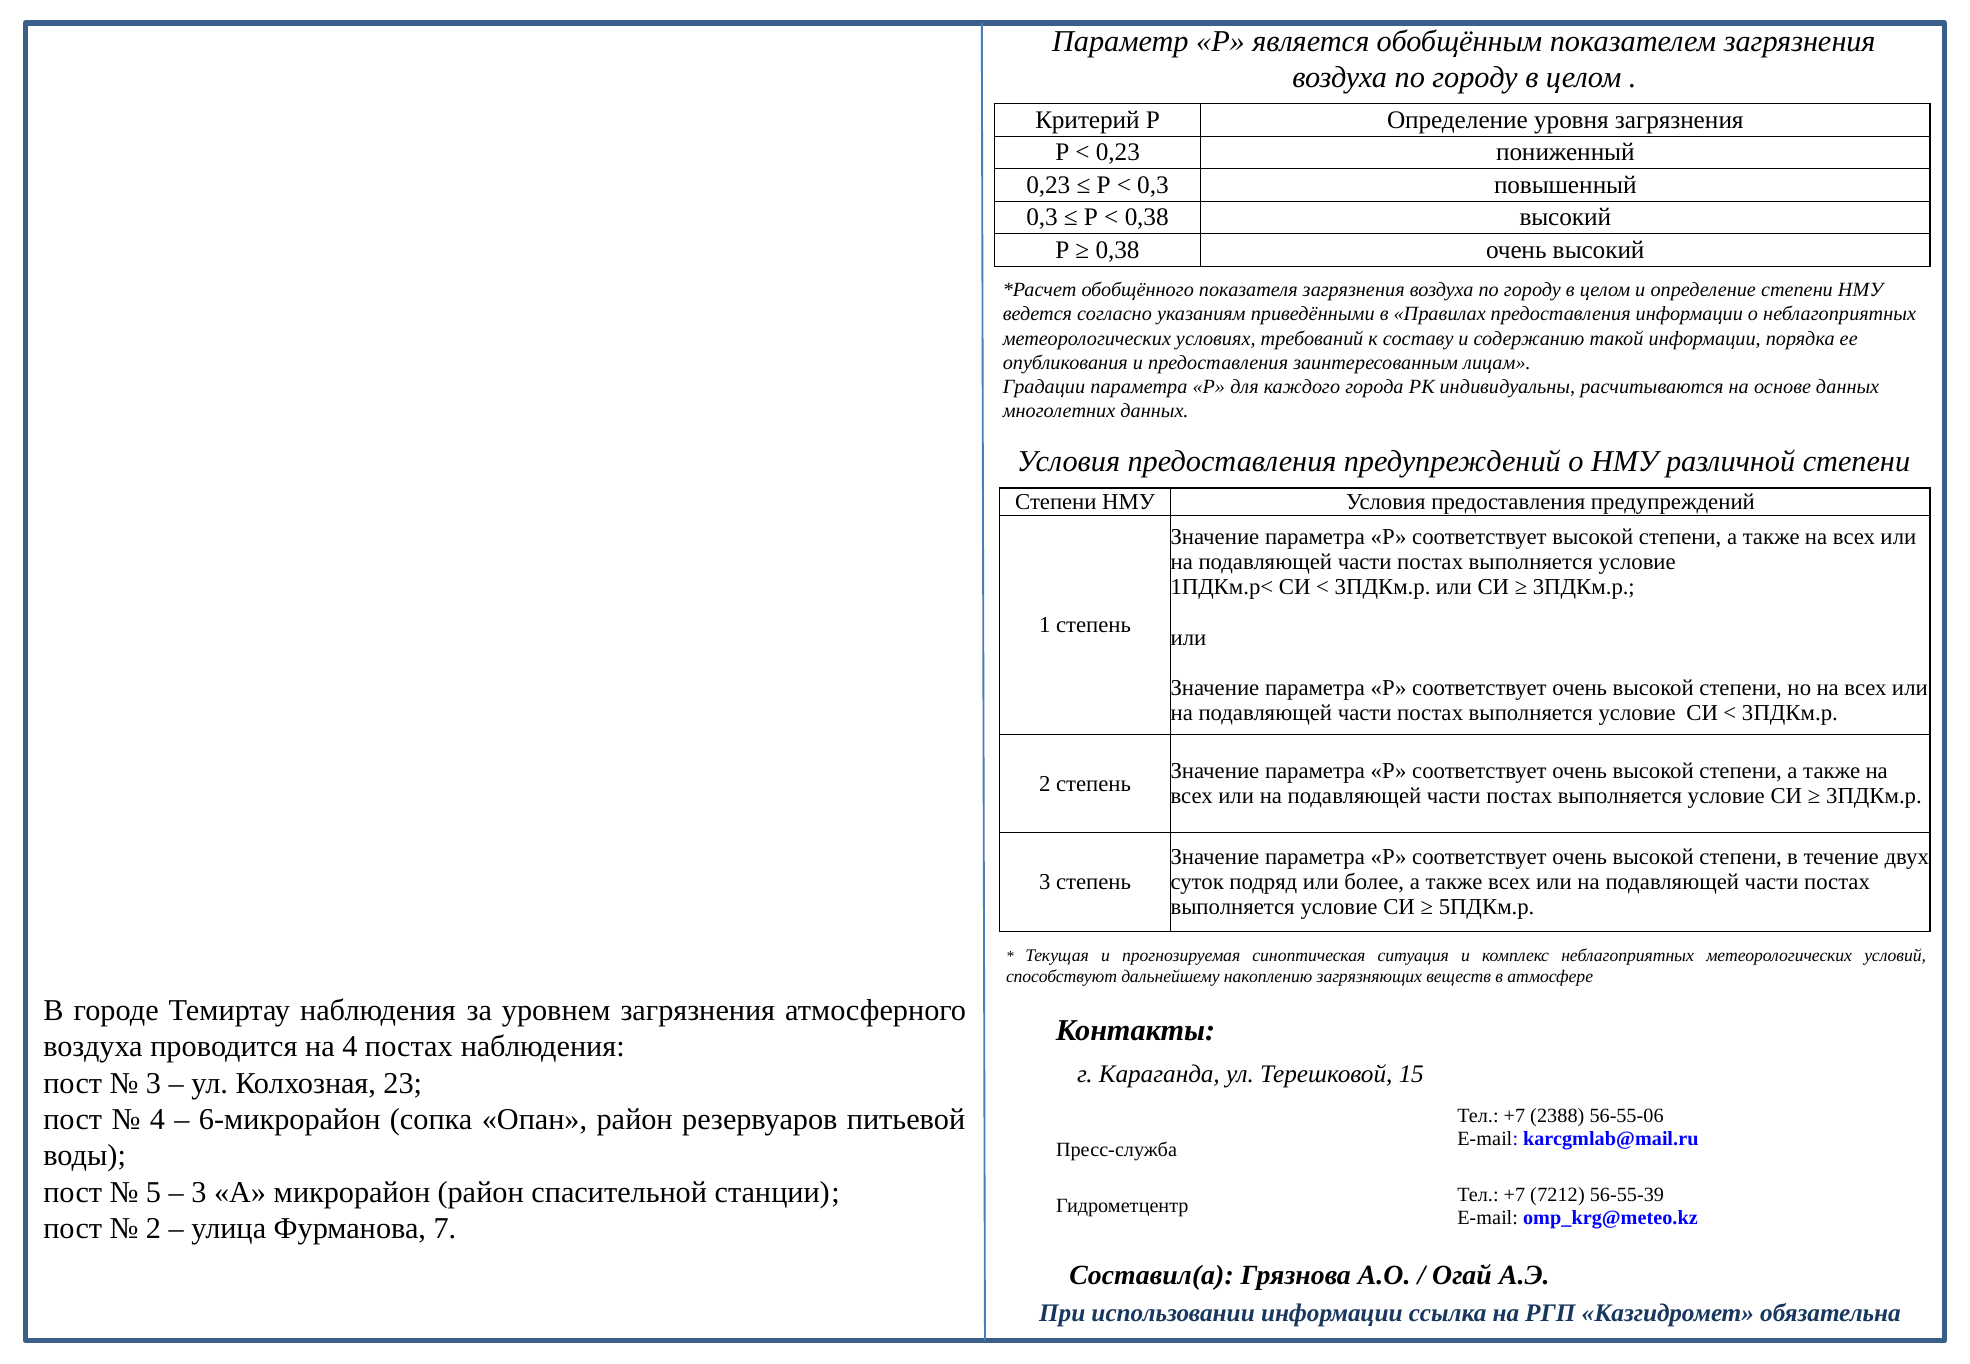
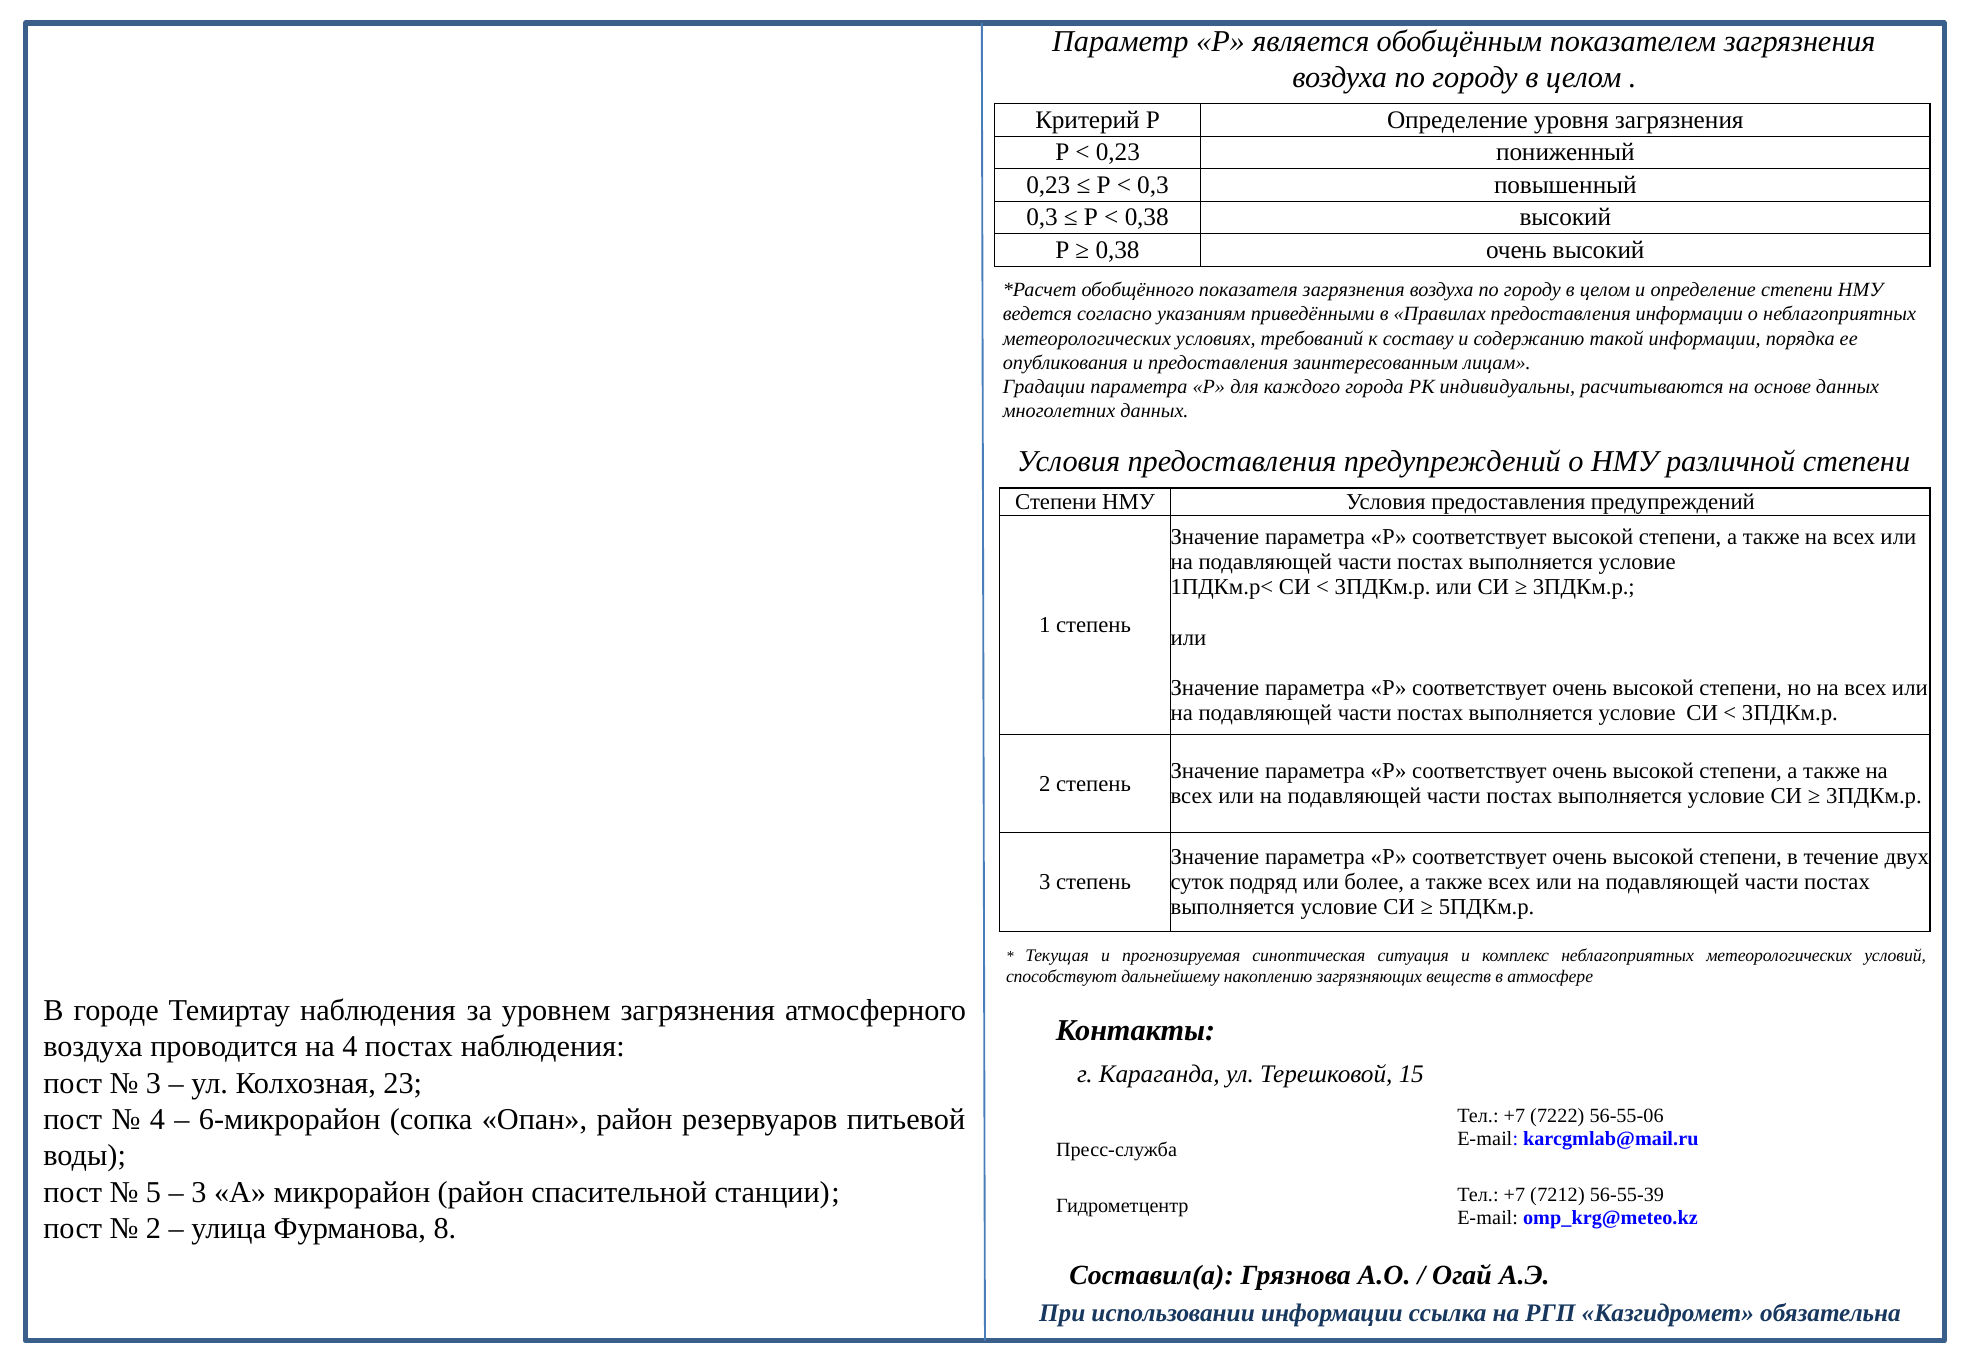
2388: 2388 -> 7222 (1557, 1116)
7: 7 -> 8 (445, 1229)
